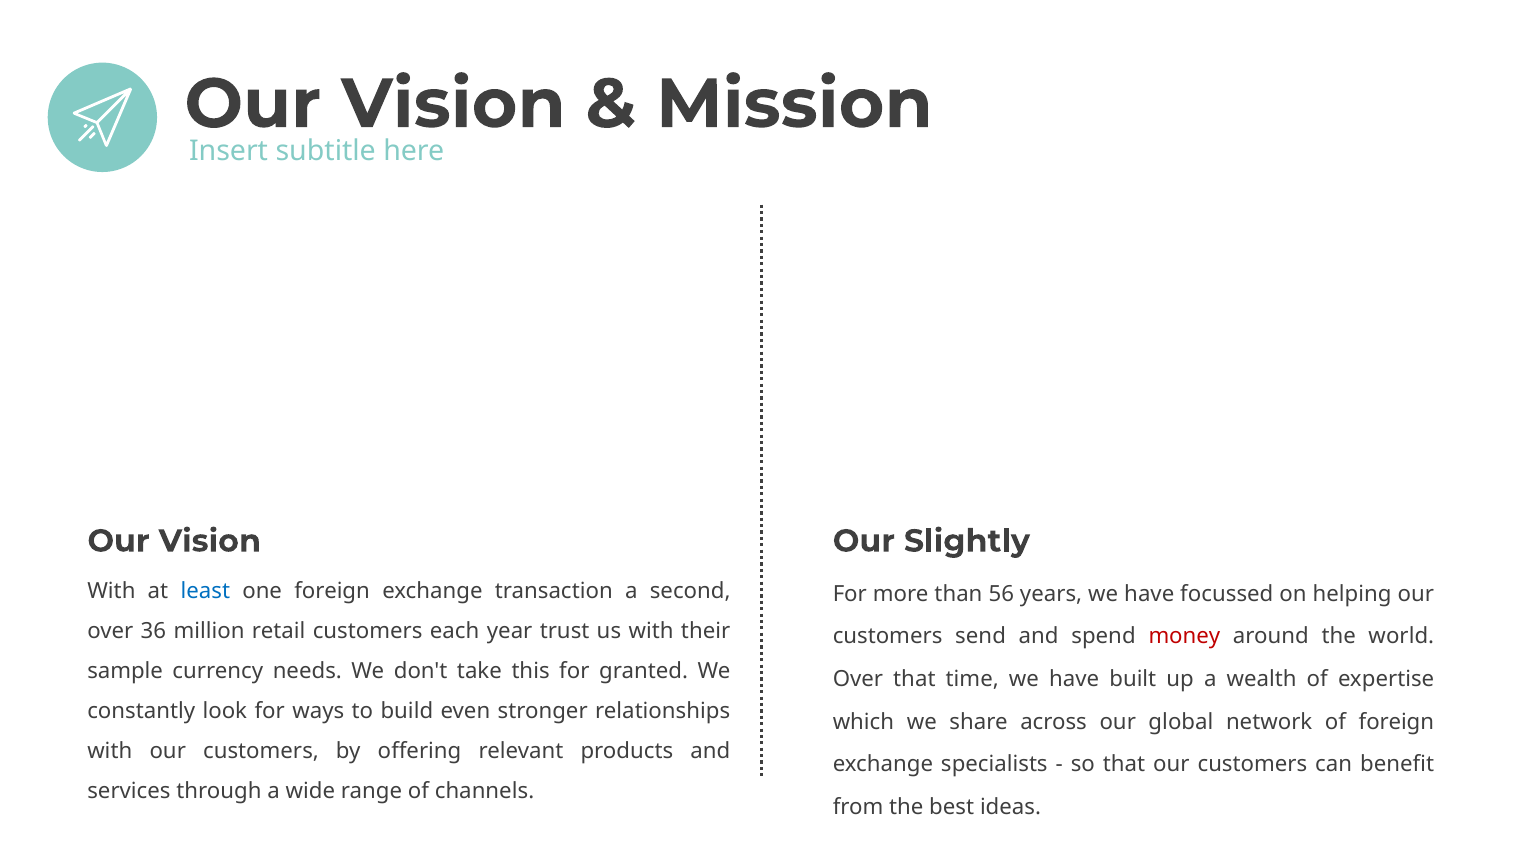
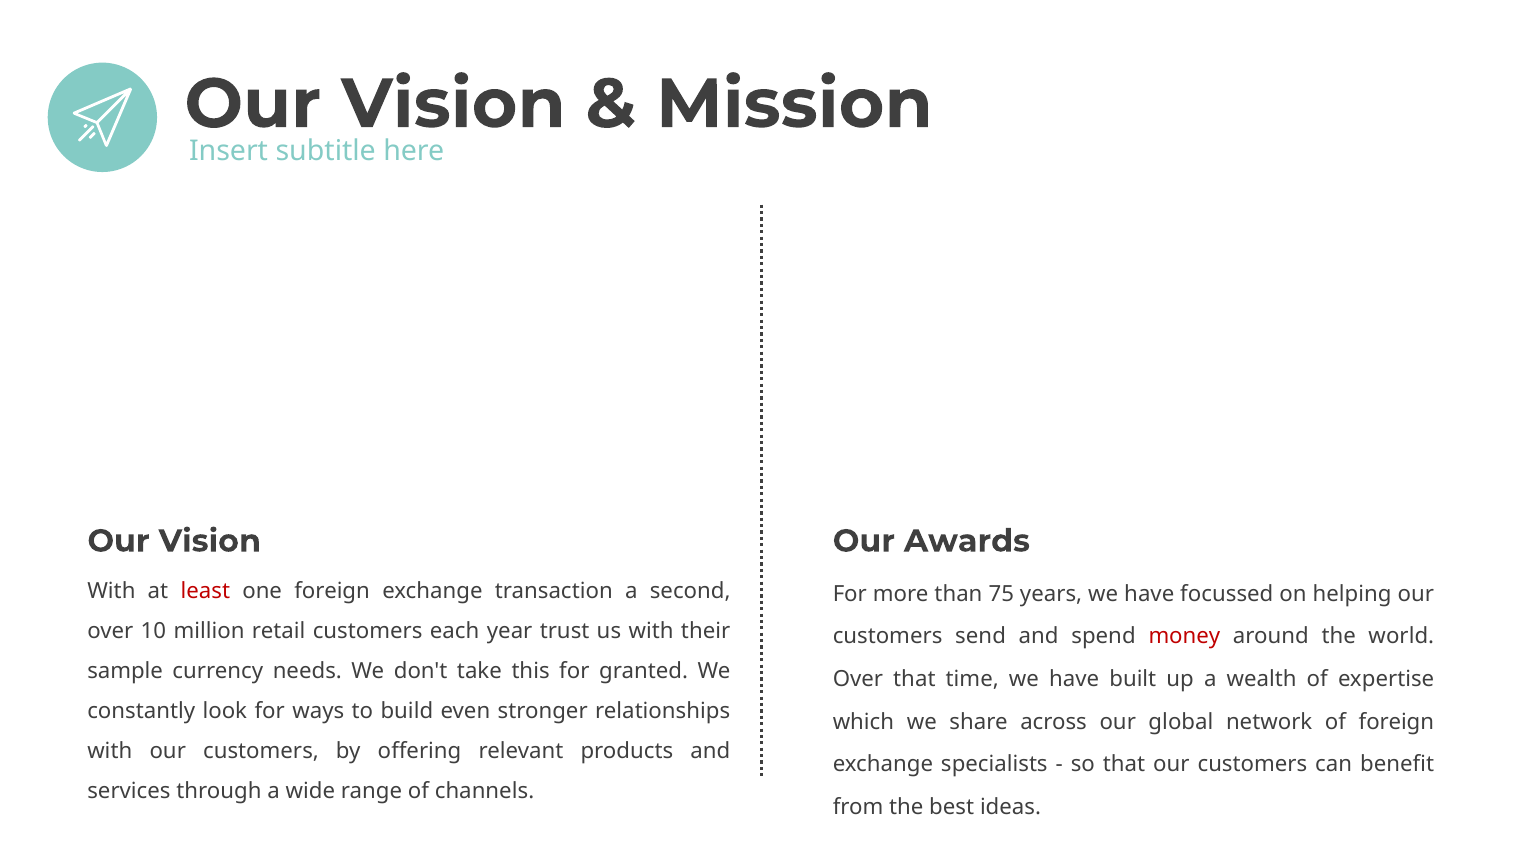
Slightly: Slightly -> Awards (967, 541)
least colour: blue -> red (205, 591)
56: 56 -> 75 (1001, 594)
36: 36 -> 10 (153, 631)
